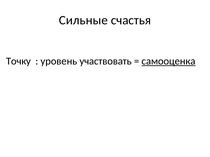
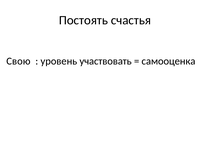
Сильные: Сильные -> Постоять (83, 20)
Точку: Точку -> Свою (18, 61)
самооценка underline: present -> none (169, 61)
